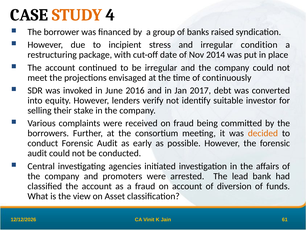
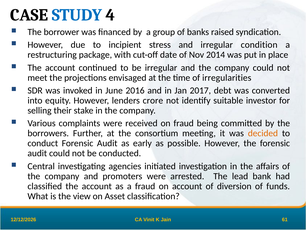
STUDY colour: orange -> blue (77, 15)
continuously: continuously -> irregularities (227, 77)
verify: verify -> crore (153, 100)
